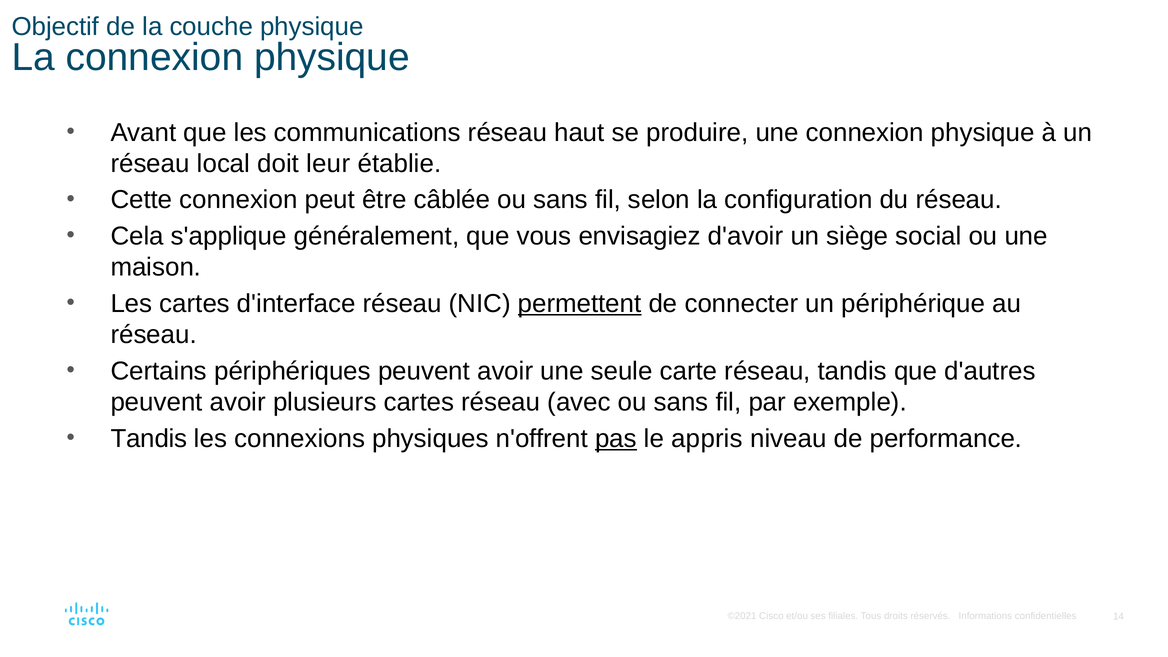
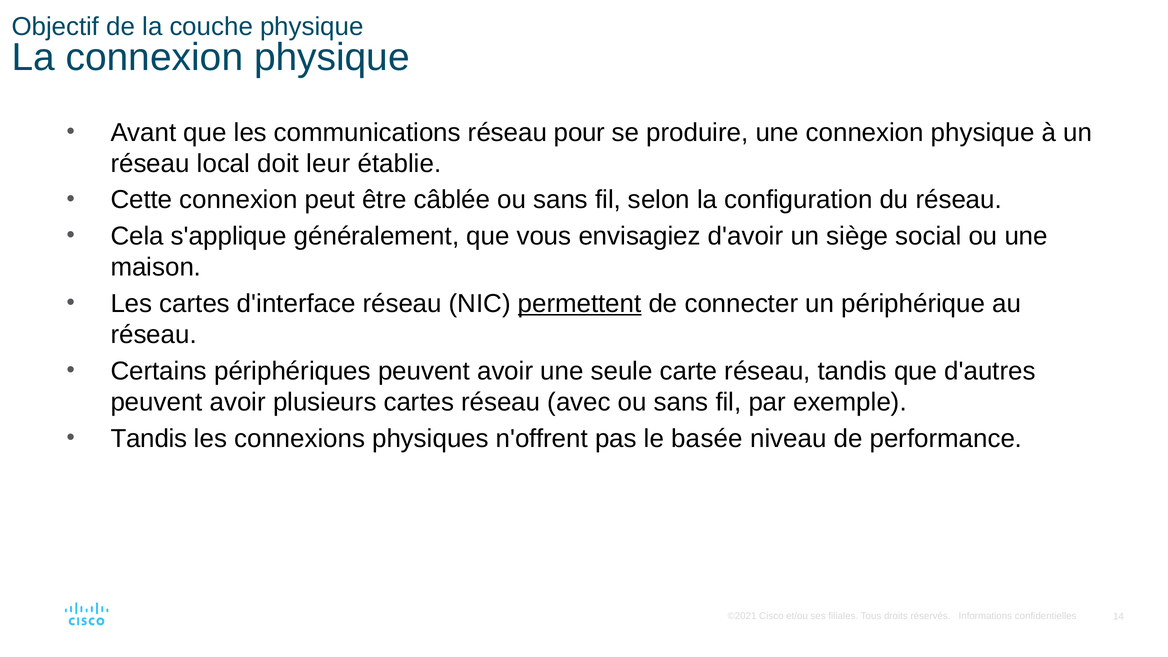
haut: haut -> pour (579, 132)
pas underline: present -> none (616, 439)
appris: appris -> basée (707, 439)
